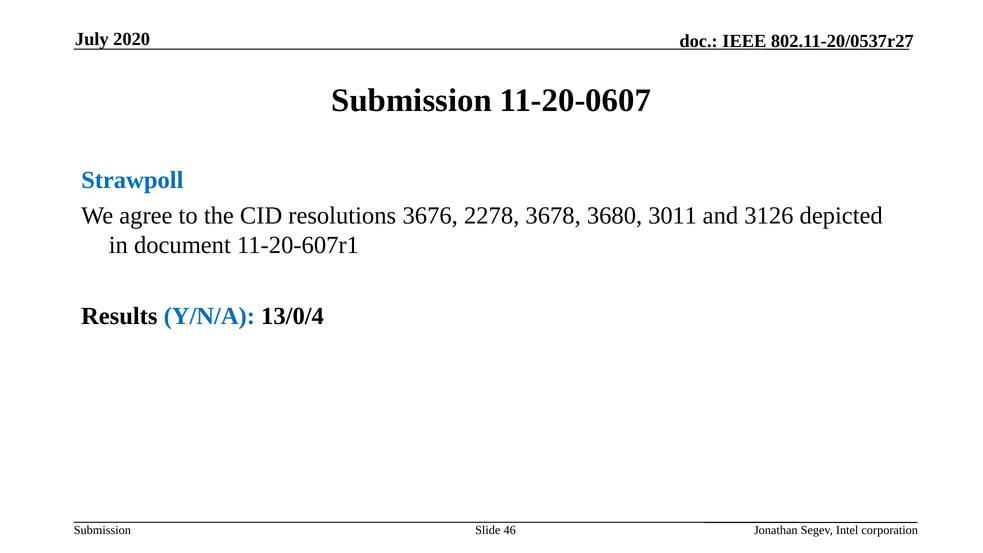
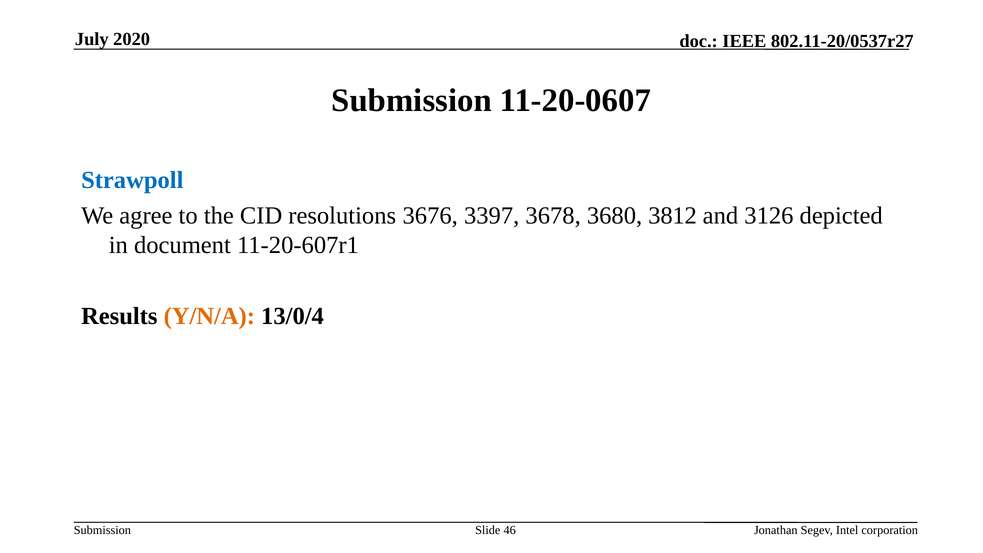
2278: 2278 -> 3397 (492, 216)
3011: 3011 -> 3812 (673, 216)
Y/N/A colour: blue -> orange (209, 316)
